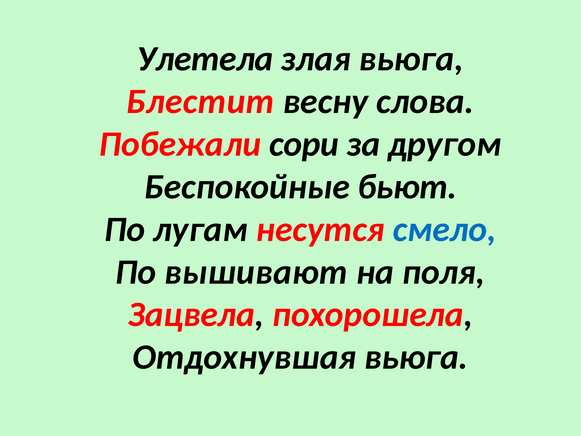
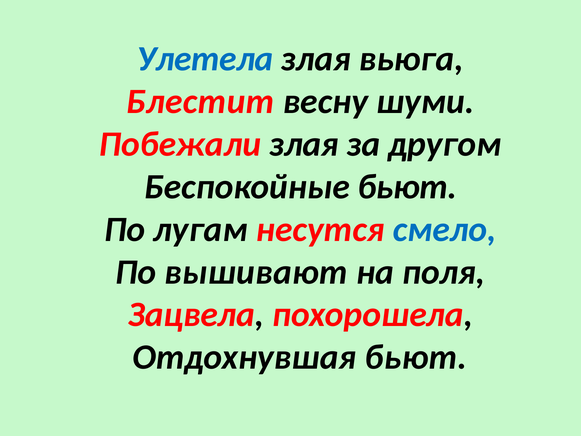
Улетела colour: black -> blue (205, 59)
слова: слова -> шуми (425, 101)
Побежали сори: сори -> злая (304, 144)
Отдохнувшая вьюга: вьюга -> бьют (416, 357)
